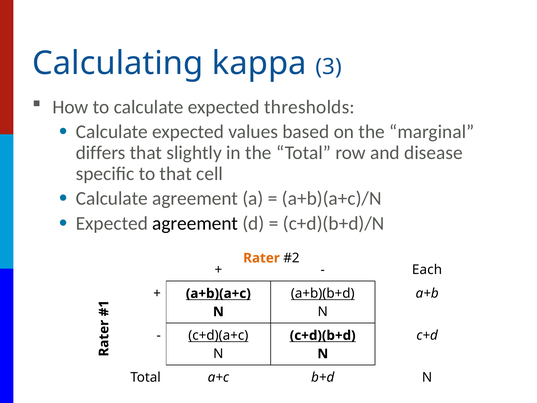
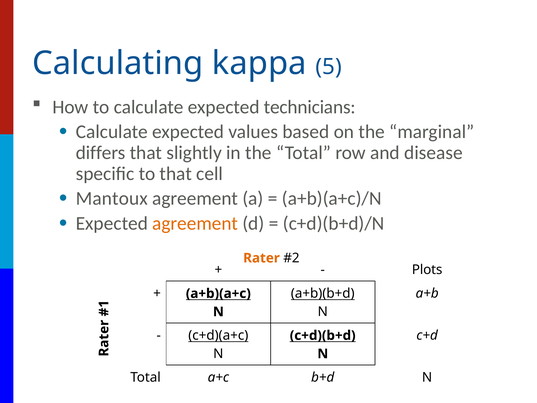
3: 3 -> 5 (329, 67)
thresholds: thresholds -> technicians (310, 107)
Calculate: Calculate -> Mantoux (112, 198)
agreement colour: black -> orange (195, 223)
Each: Each -> Plots (427, 270)
